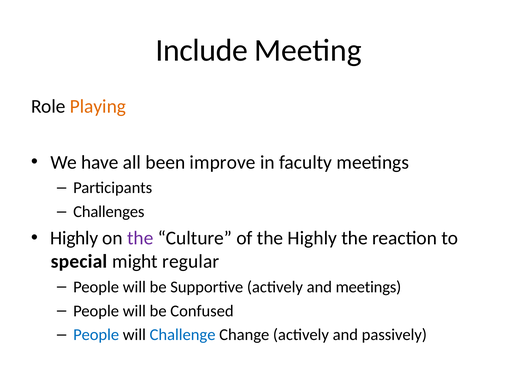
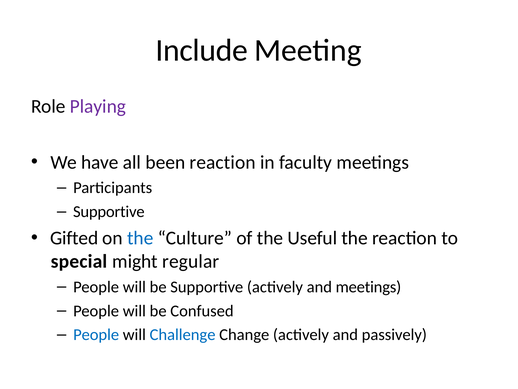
Playing colour: orange -> purple (98, 106)
been improve: improve -> reaction (223, 162)
Challenges: Challenges -> Supportive (109, 211)
Highly: Highly -> Gifted (74, 238)
the colour: purple -> blue (140, 238)
the Highly: Highly -> Useful (312, 238)
